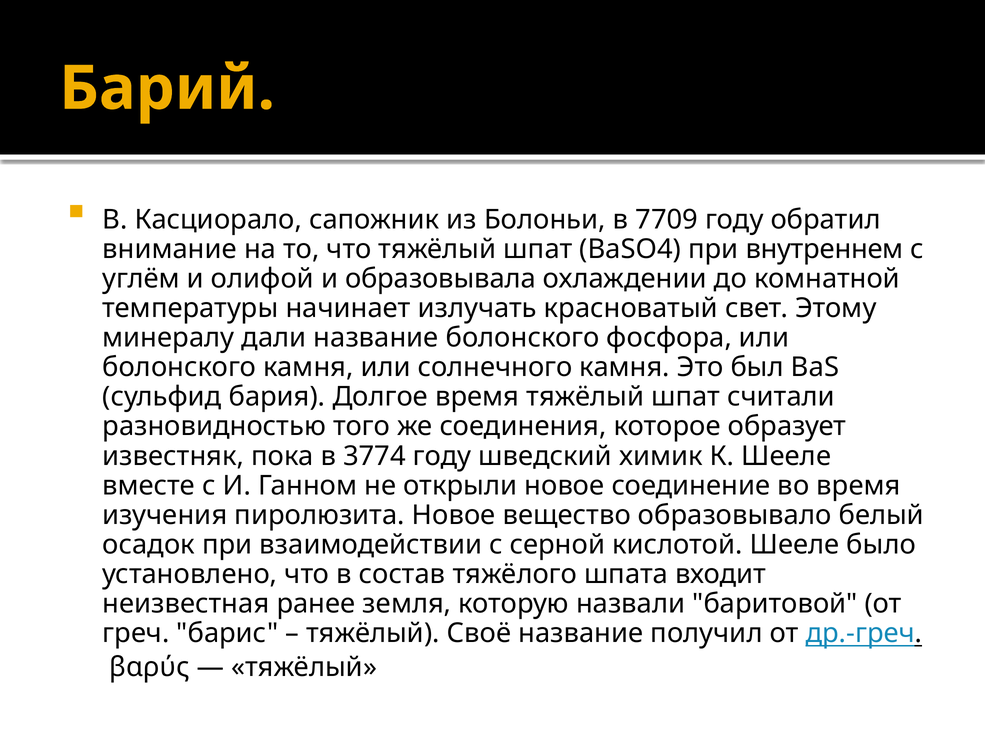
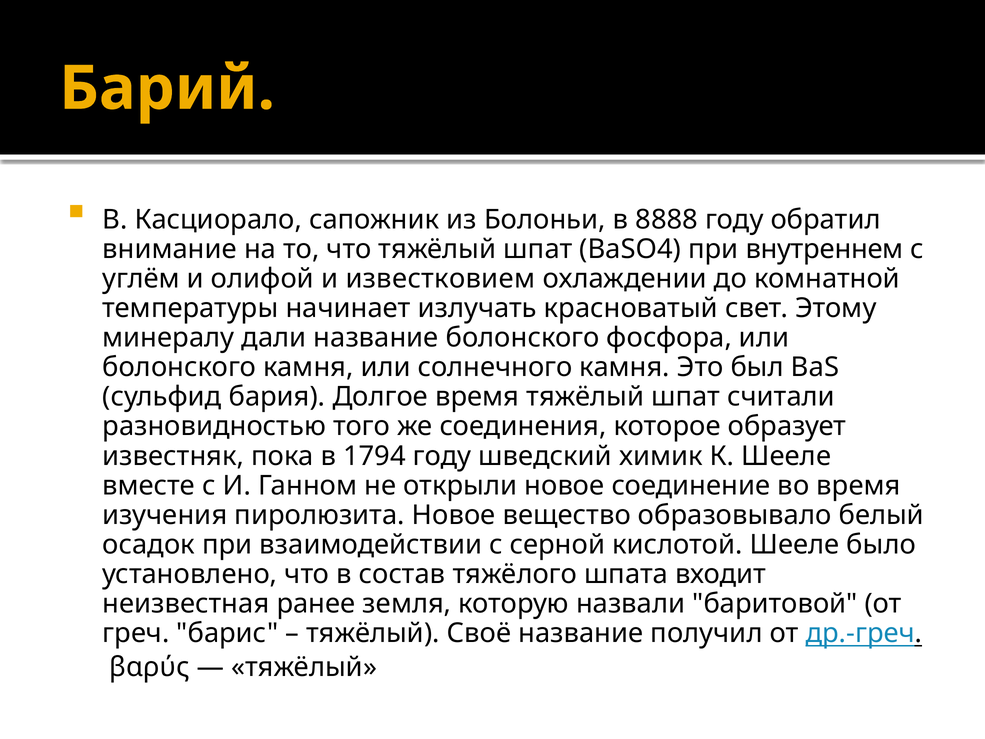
7709: 7709 -> 8888 (667, 219)
образовывала: образовывала -> известковием (440, 279)
3774: 3774 -> 1794 (374, 456)
